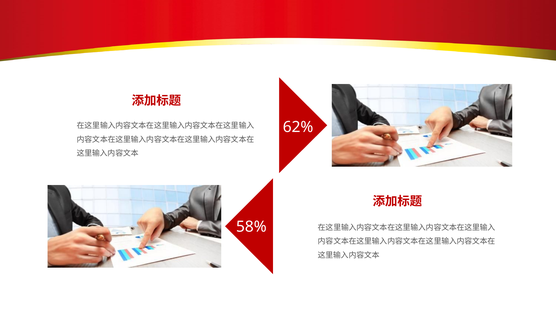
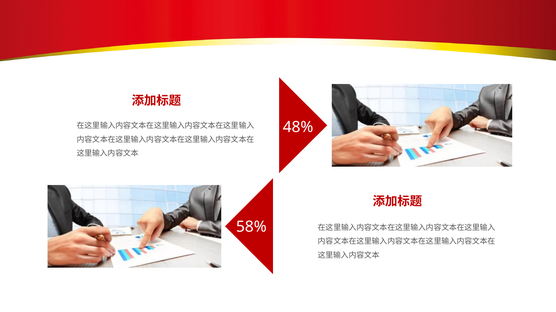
62%: 62% -> 48% (298, 127)
